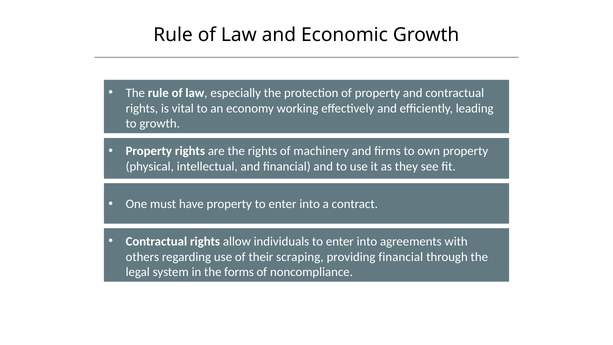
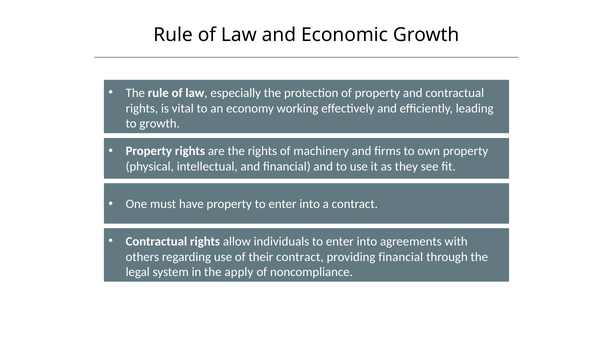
their scraping: scraping -> contract (300, 257)
forms: forms -> apply (239, 272)
